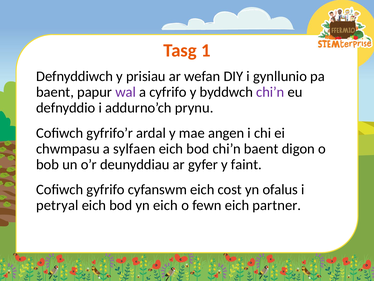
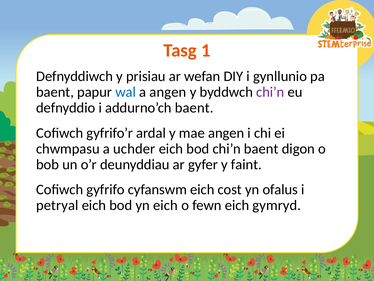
wal colour: purple -> blue (126, 92)
a cyfrifo: cyfrifo -> angen (168, 92)
addurno’ch prynu: prynu -> baent (194, 108)
sylfaen: sylfaen -> uchder (134, 148)
partner: partner -> gymryd (277, 205)
